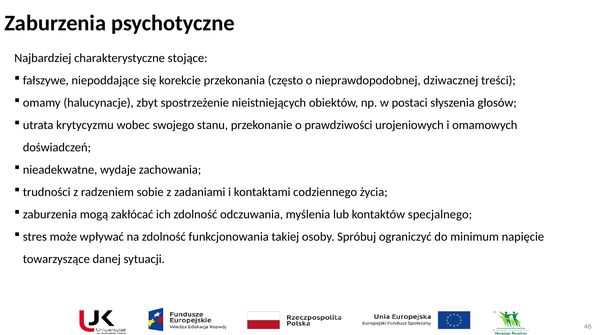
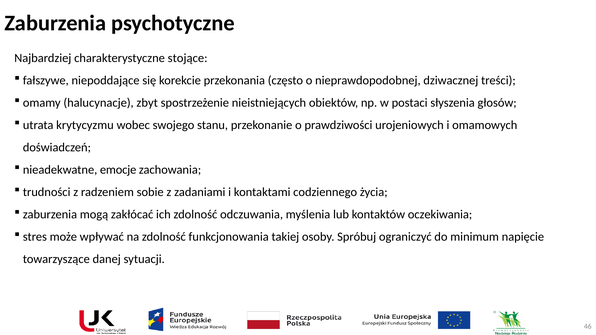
wydaje: wydaje -> emocje (118, 170)
specjalnego: specjalnego -> oczekiwania (440, 214)
